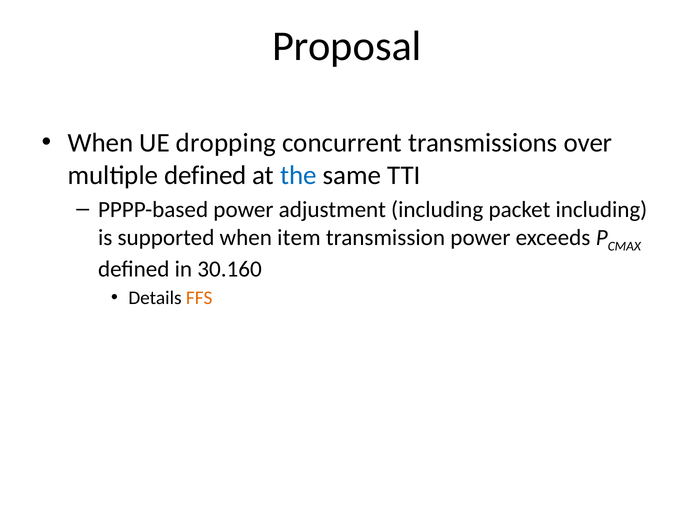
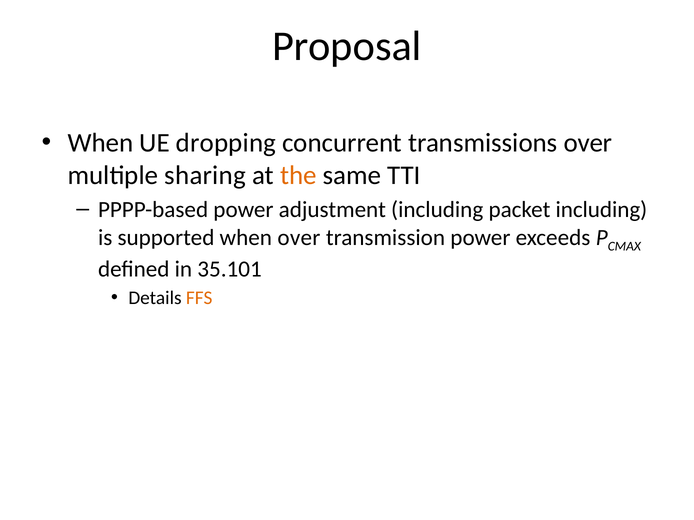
multiple defined: defined -> sharing (205, 175)
the colour: blue -> orange (298, 175)
when item: item -> over (299, 238)
30.160: 30.160 -> 35.101 (230, 269)
